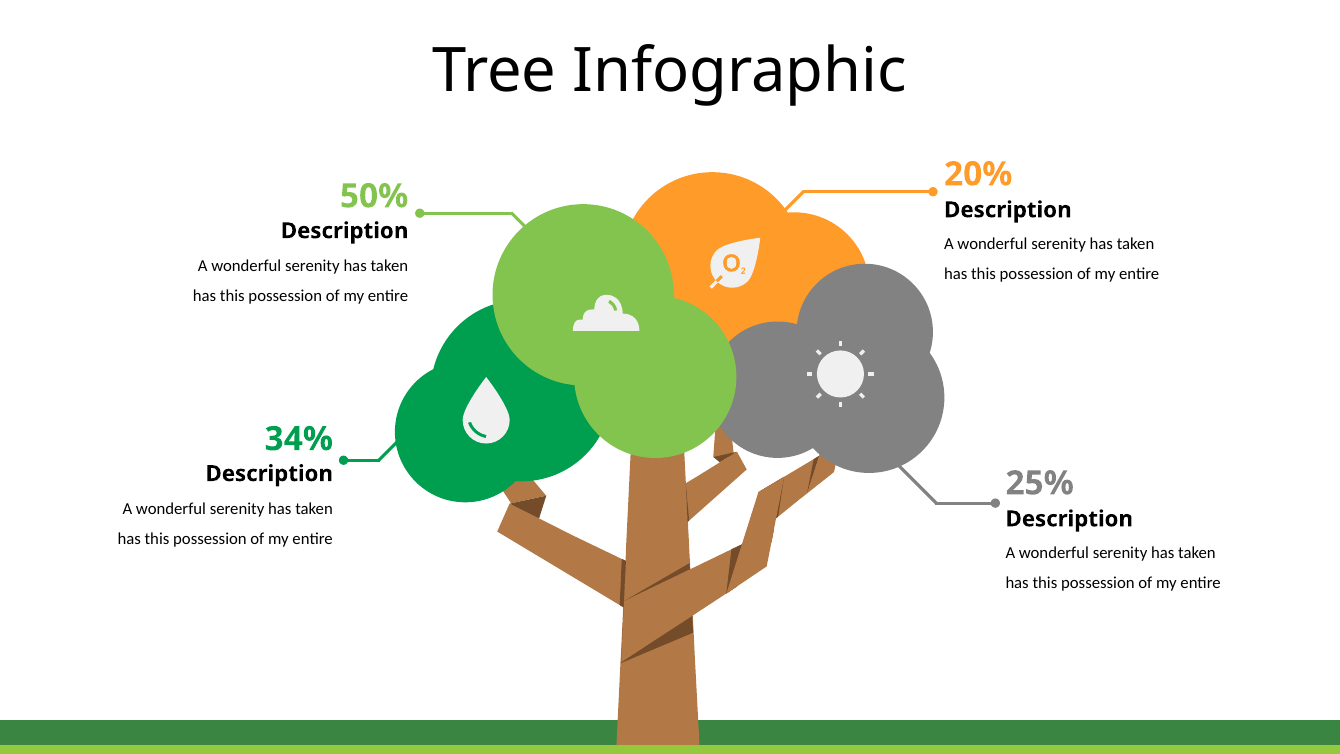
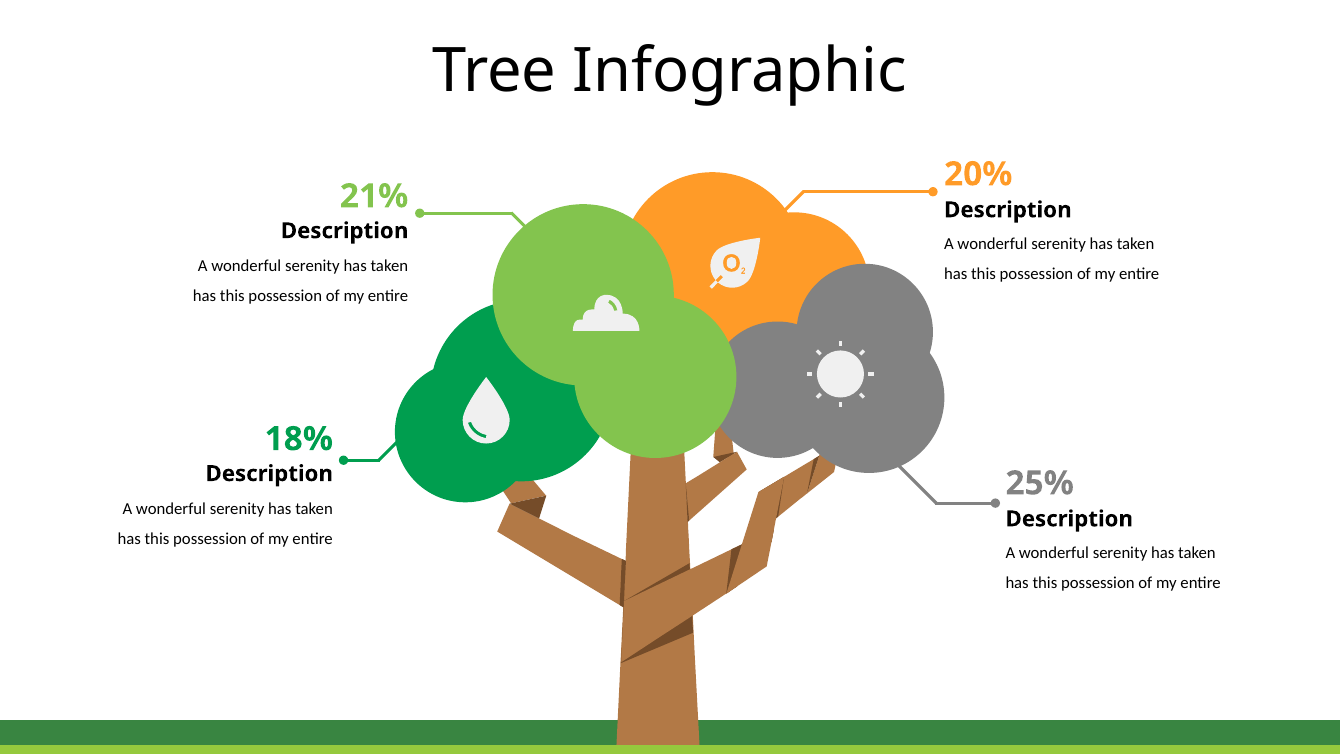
50%: 50% -> 21% (374, 196)
34%: 34% -> 18% (299, 439)
